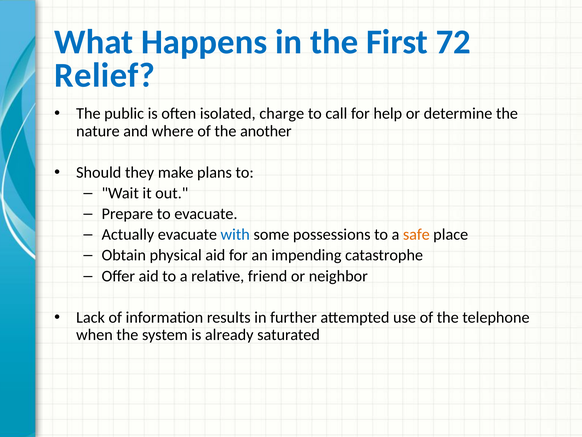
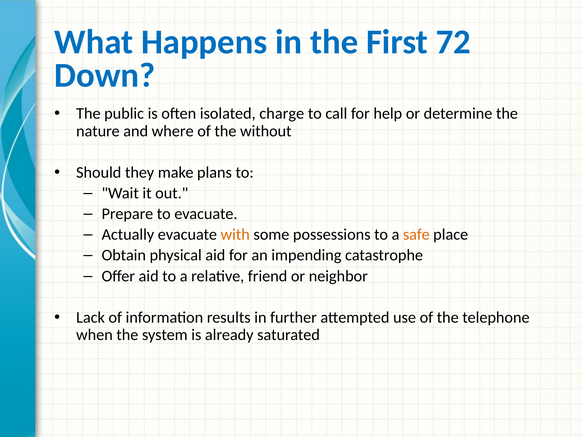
Relief: Relief -> Down (105, 75)
another: another -> without (266, 131)
with colour: blue -> orange (235, 234)
